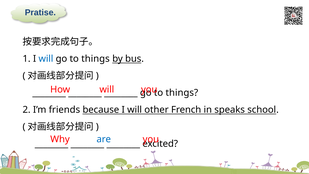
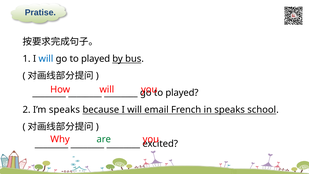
things: things -> played (96, 59)
things: things -> played (182, 93)
I’m friends: friends -> speaks (64, 110)
other: other -> email (157, 110)
are colour: blue -> green (104, 139)
